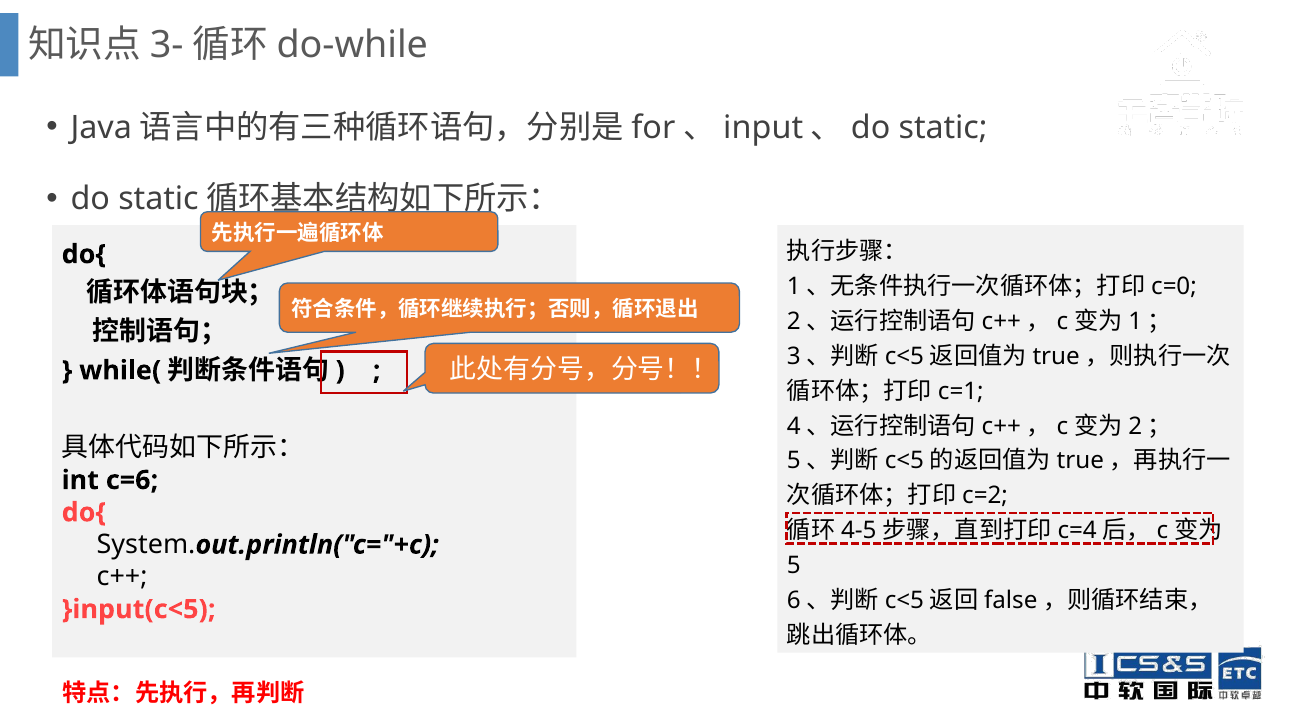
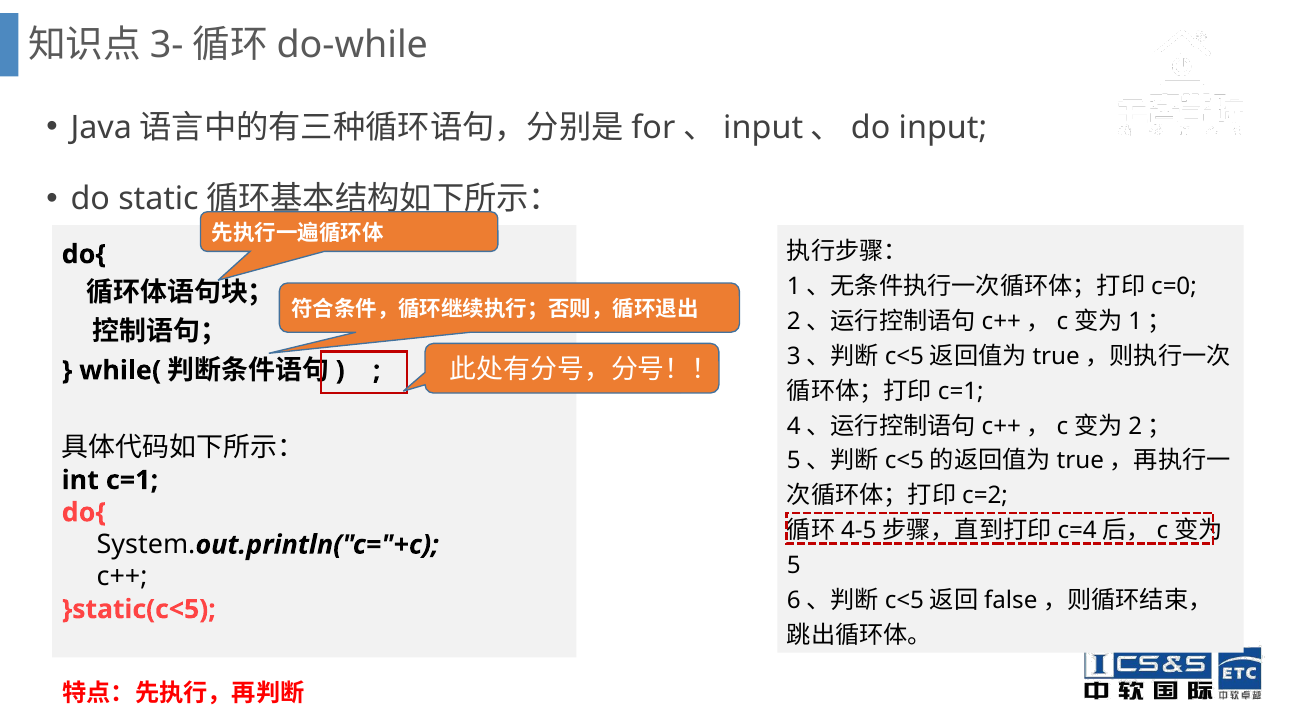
static: static -> input (943, 128)
c=6: c=6 -> c=1 (132, 480)
}input(c<5: }input(c<5 -> }static(c<5 (139, 609)
